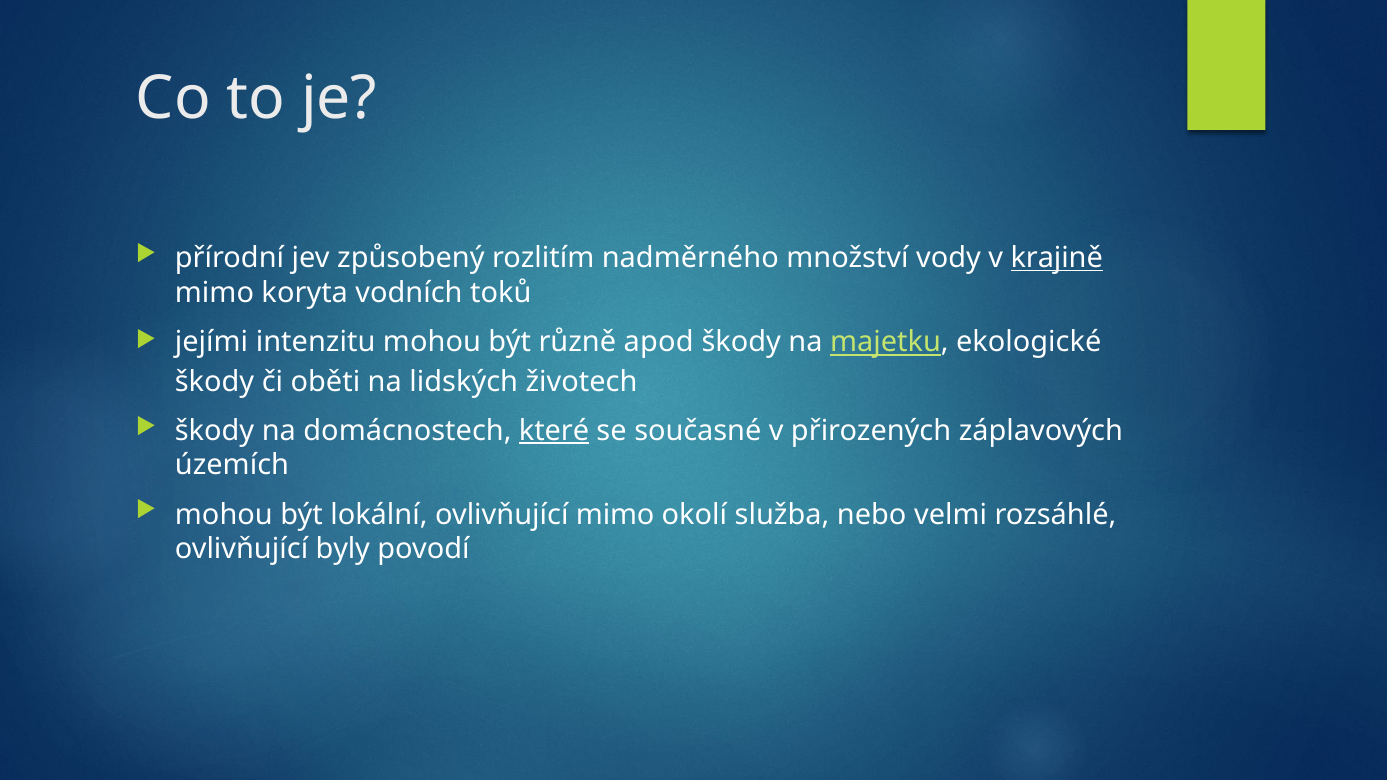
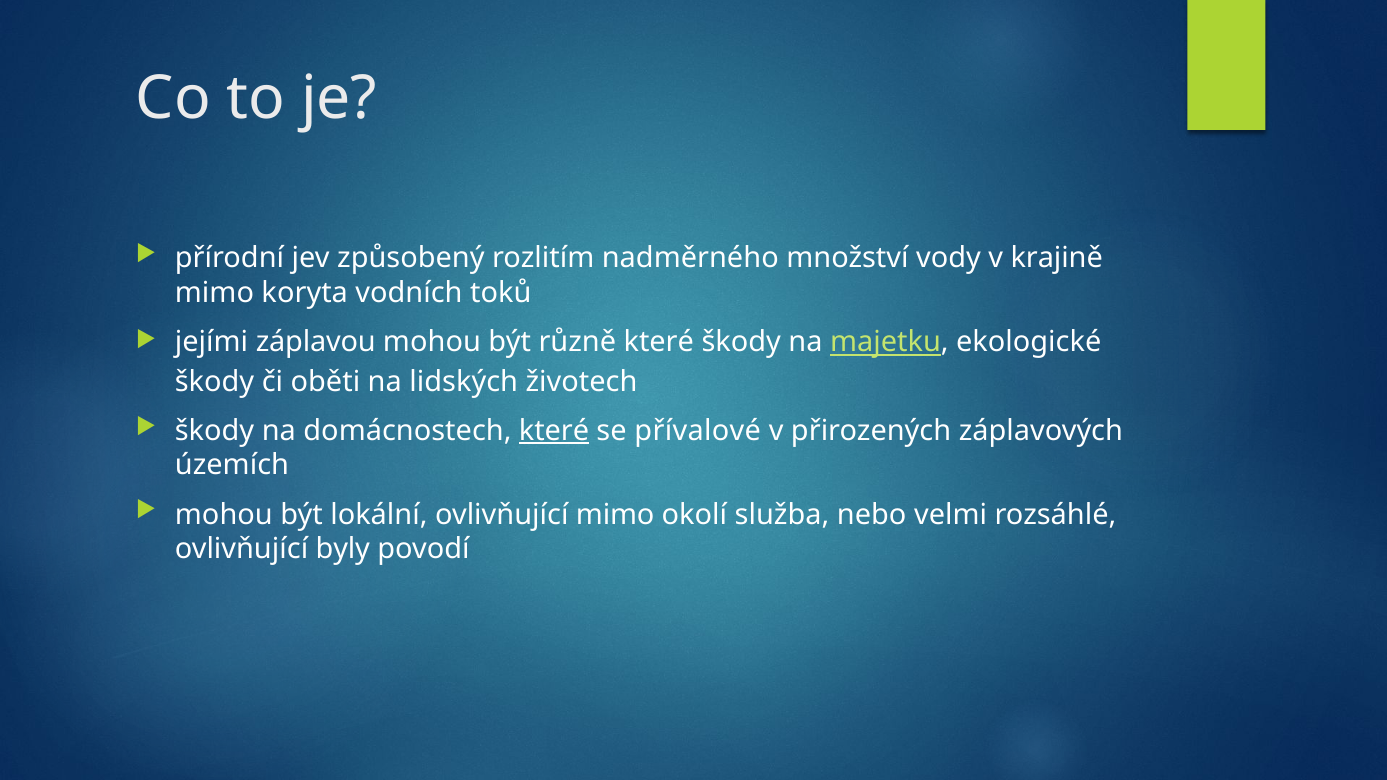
krajině underline: present -> none (1057, 258)
intenzitu: intenzitu -> záplavou (316, 342)
různě apod: apod -> které (659, 342)
současné: současné -> přívalové (698, 431)
